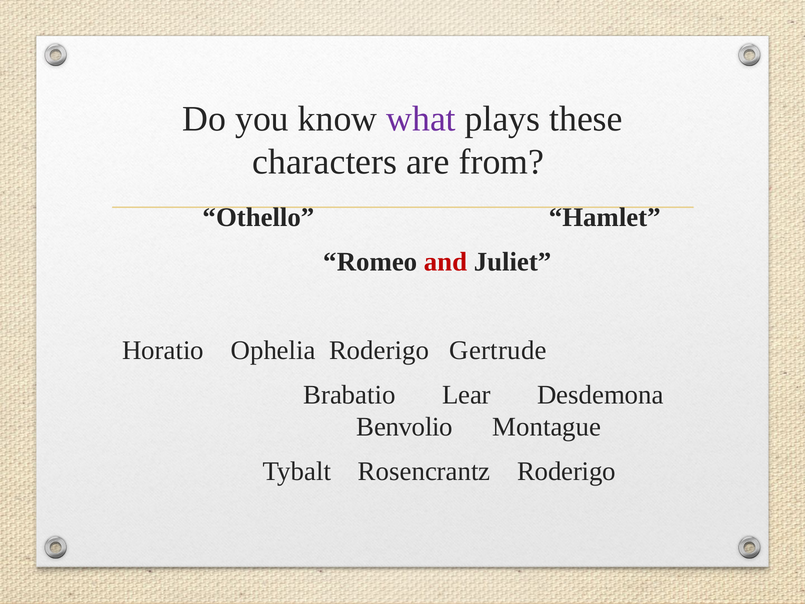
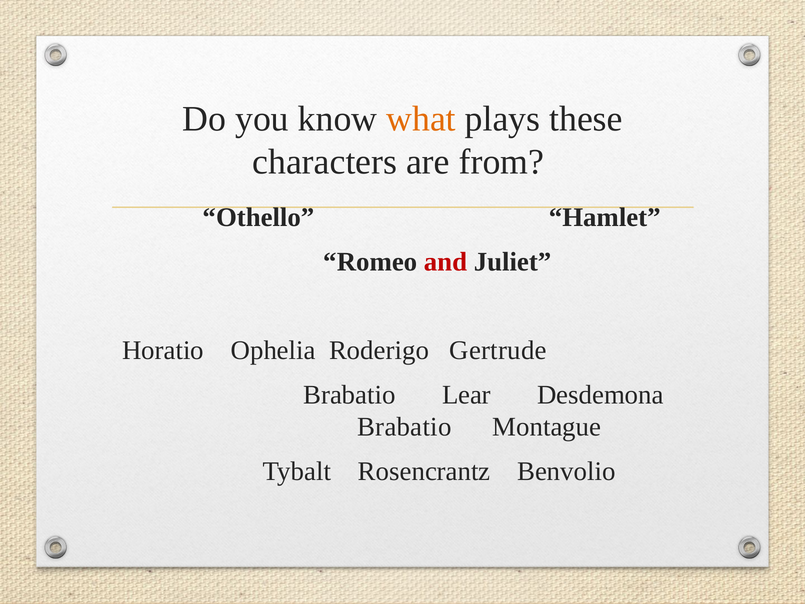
what colour: purple -> orange (421, 119)
Benvolio: Benvolio -> Brabatio (404, 427)
Rosencrantz Roderigo: Roderigo -> Benvolio (566, 471)
